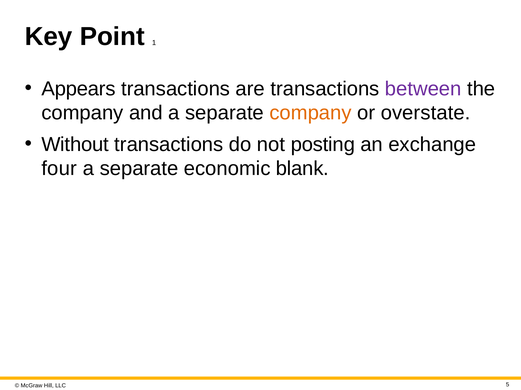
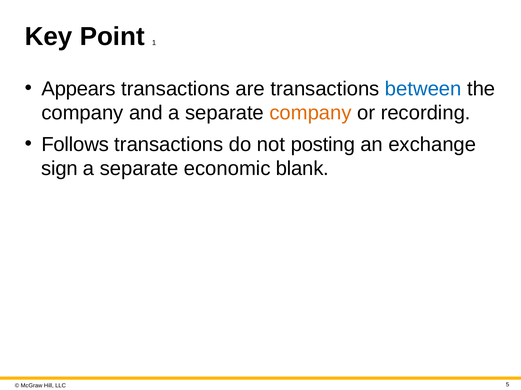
between colour: purple -> blue (423, 89)
overstate: overstate -> recording (426, 113)
Without: Without -> Follows (75, 145)
four: four -> sign (59, 169)
